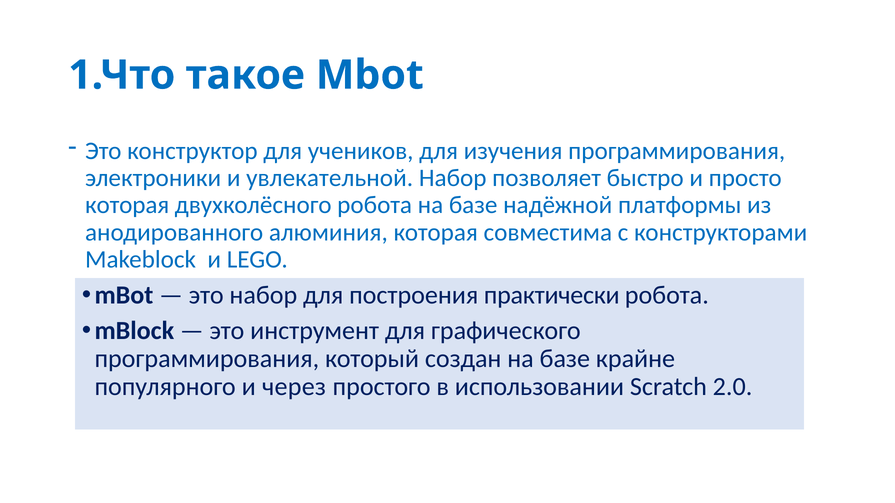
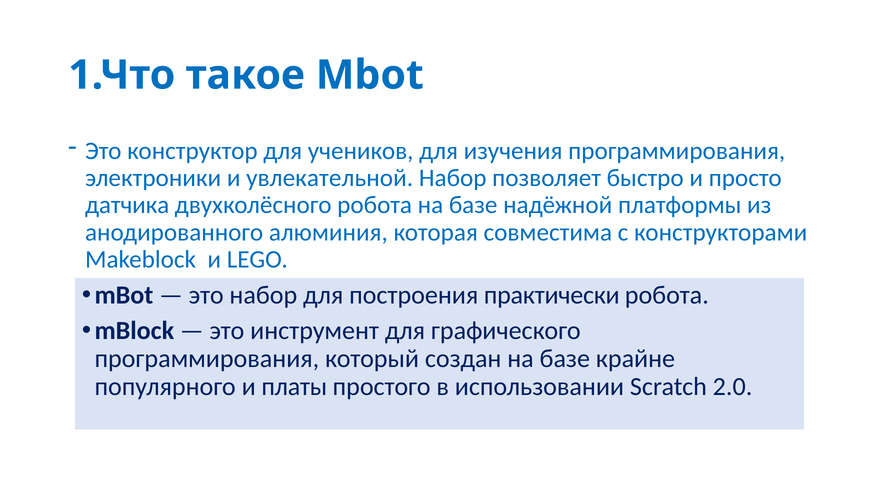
которая: которая -> датчика (127, 205)
через: через -> платы (294, 387)
